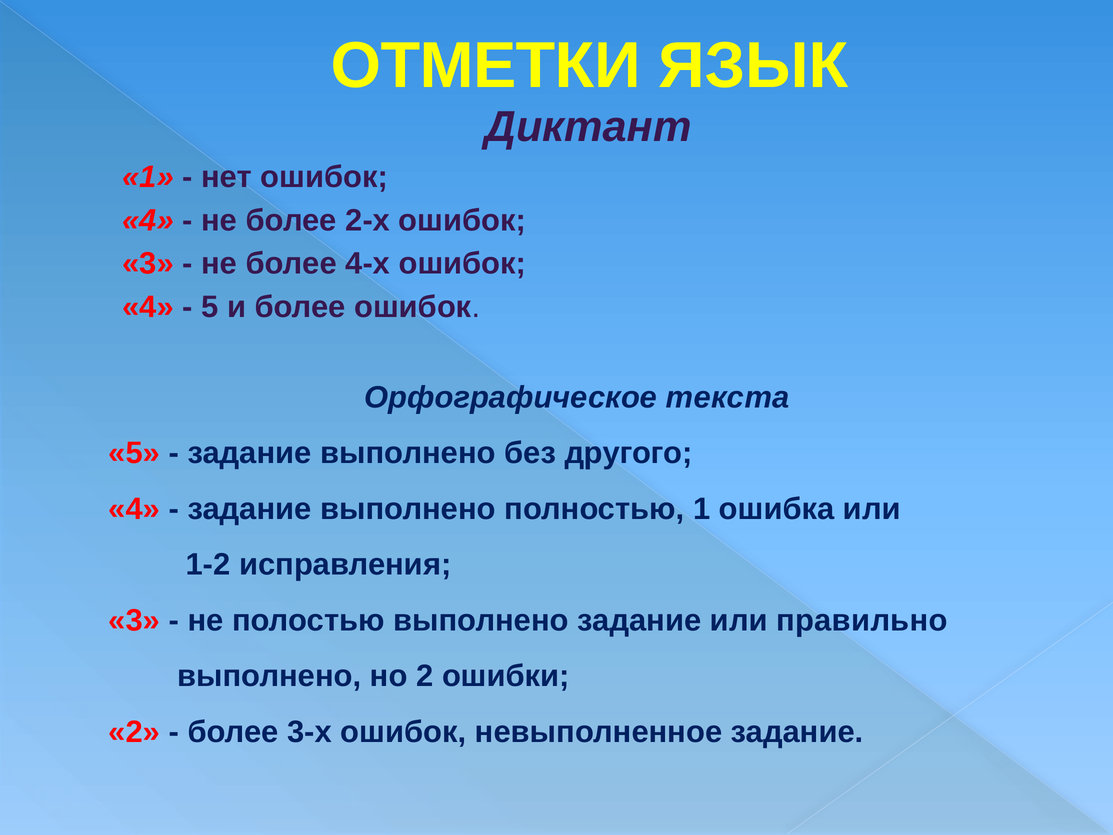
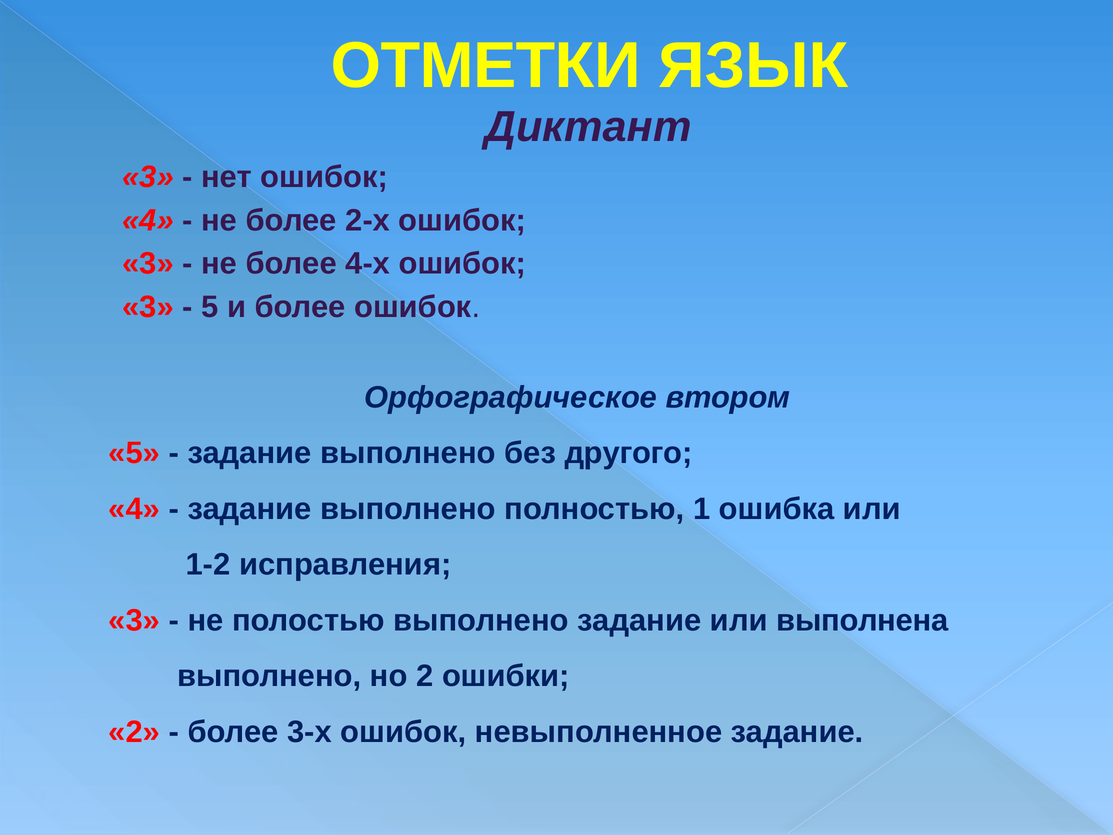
1: 1 -> 3 (148, 177)
4: 4 -> 3 (148, 307)
текста: текста -> втором (728, 397)
правильно: правильно -> выполнена (862, 620)
